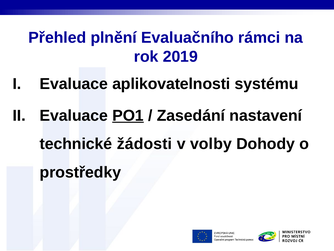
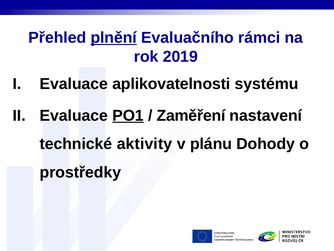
plnění underline: none -> present (114, 38)
Zasedání: Zasedání -> Zaměření (191, 115)
žádosti: žádosti -> aktivity (144, 144)
volby: volby -> plánu (211, 144)
